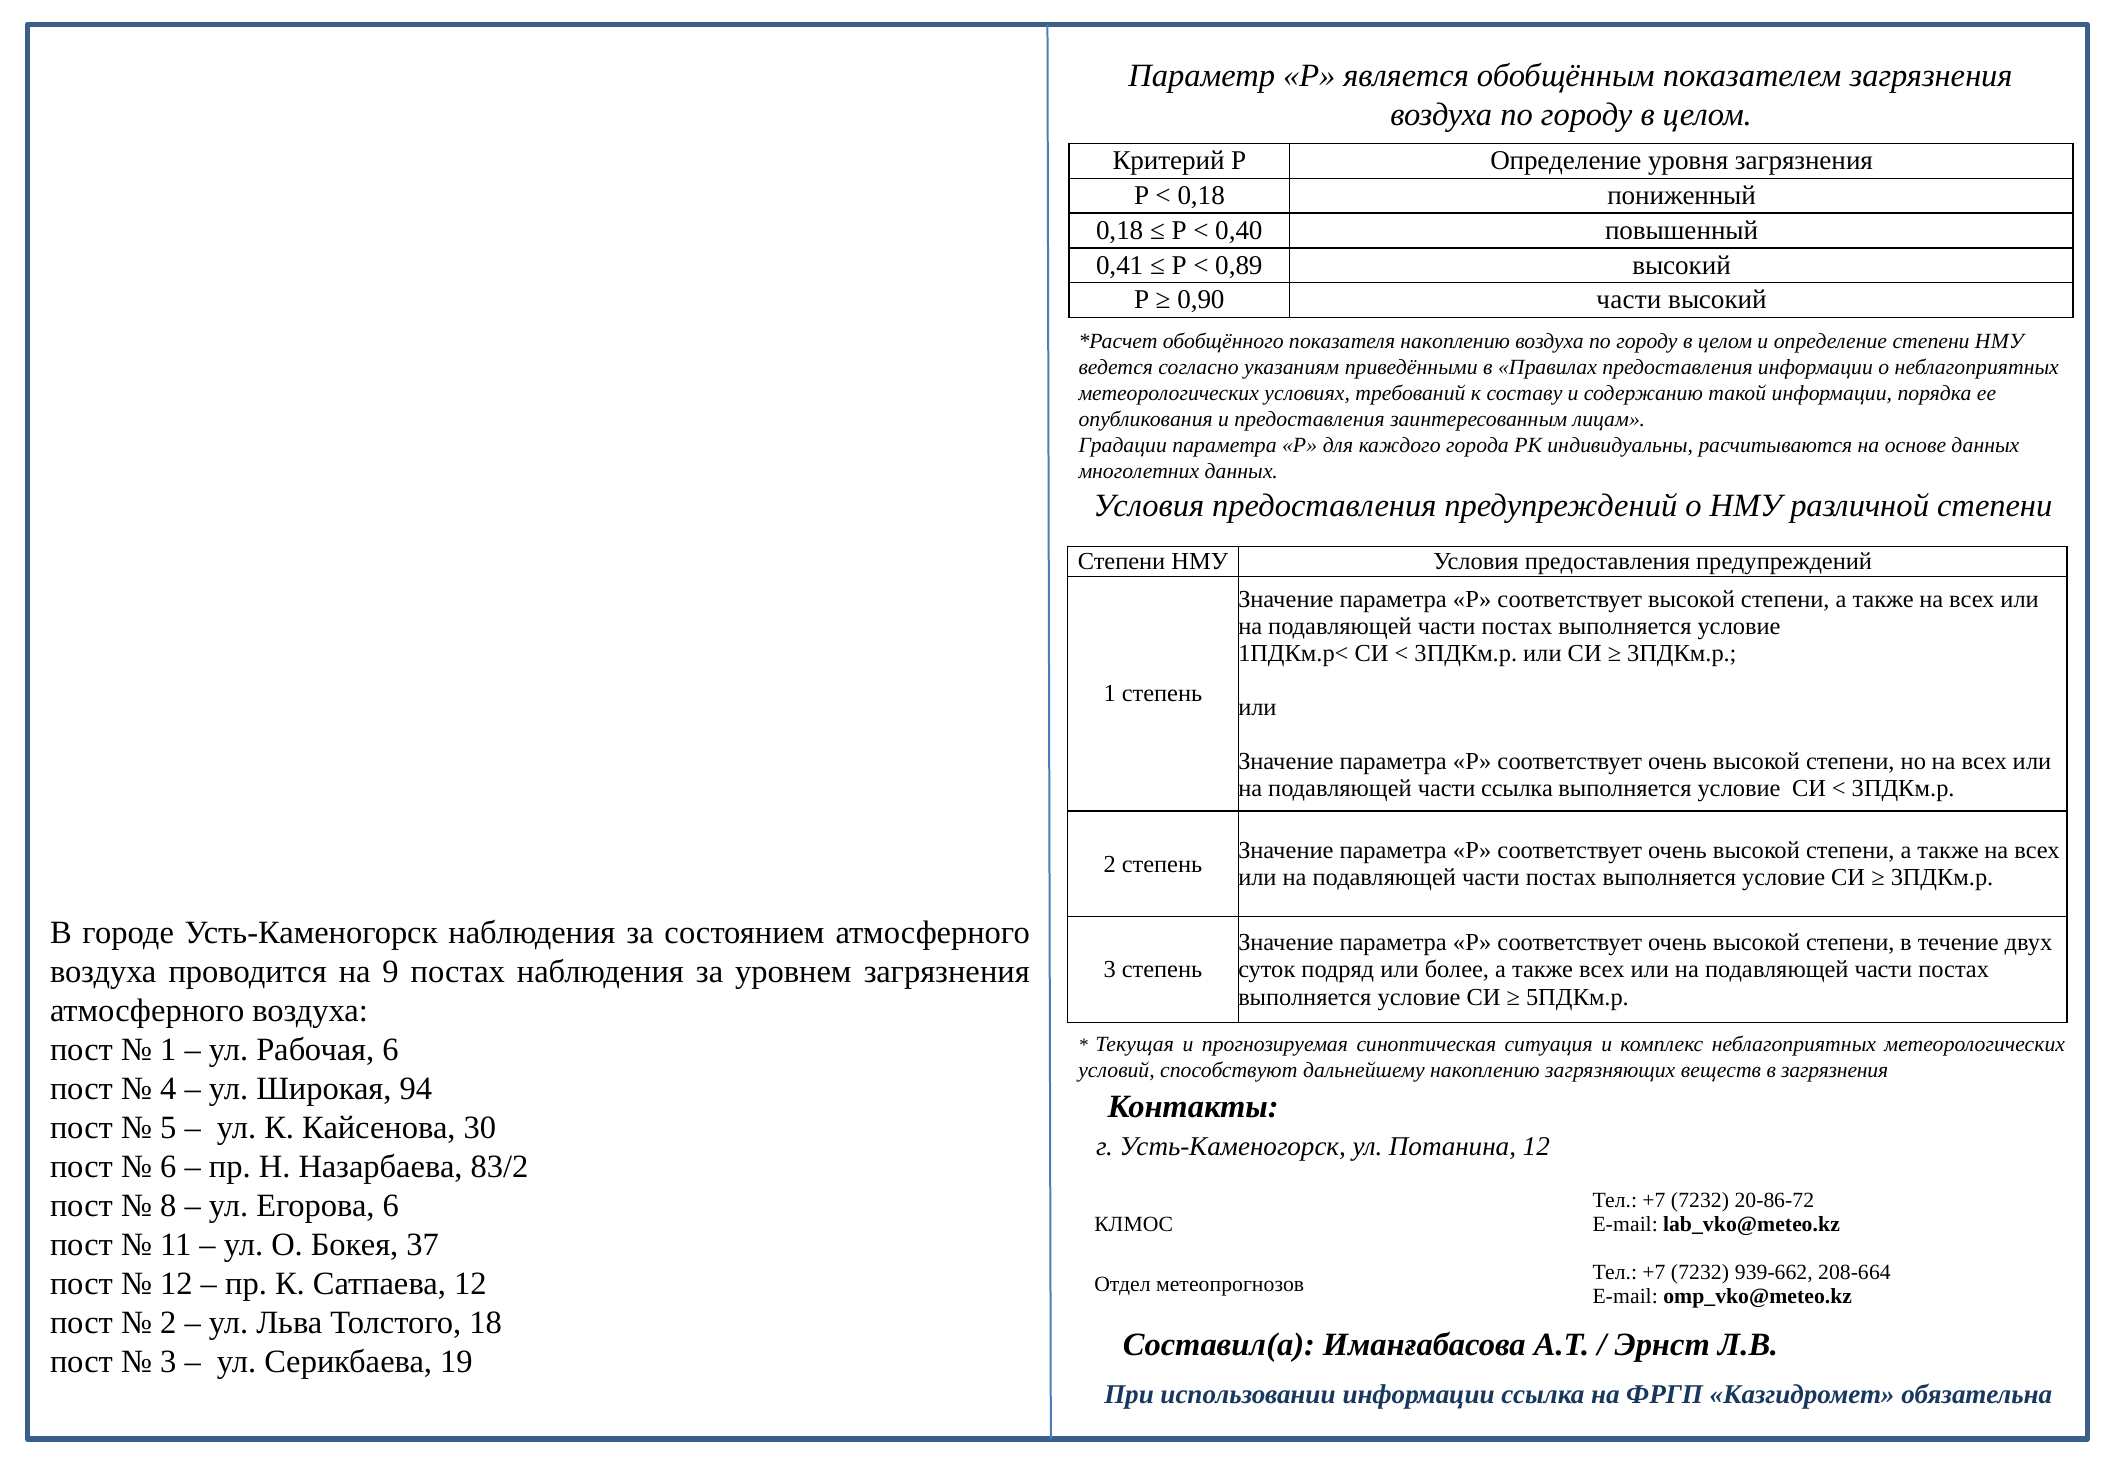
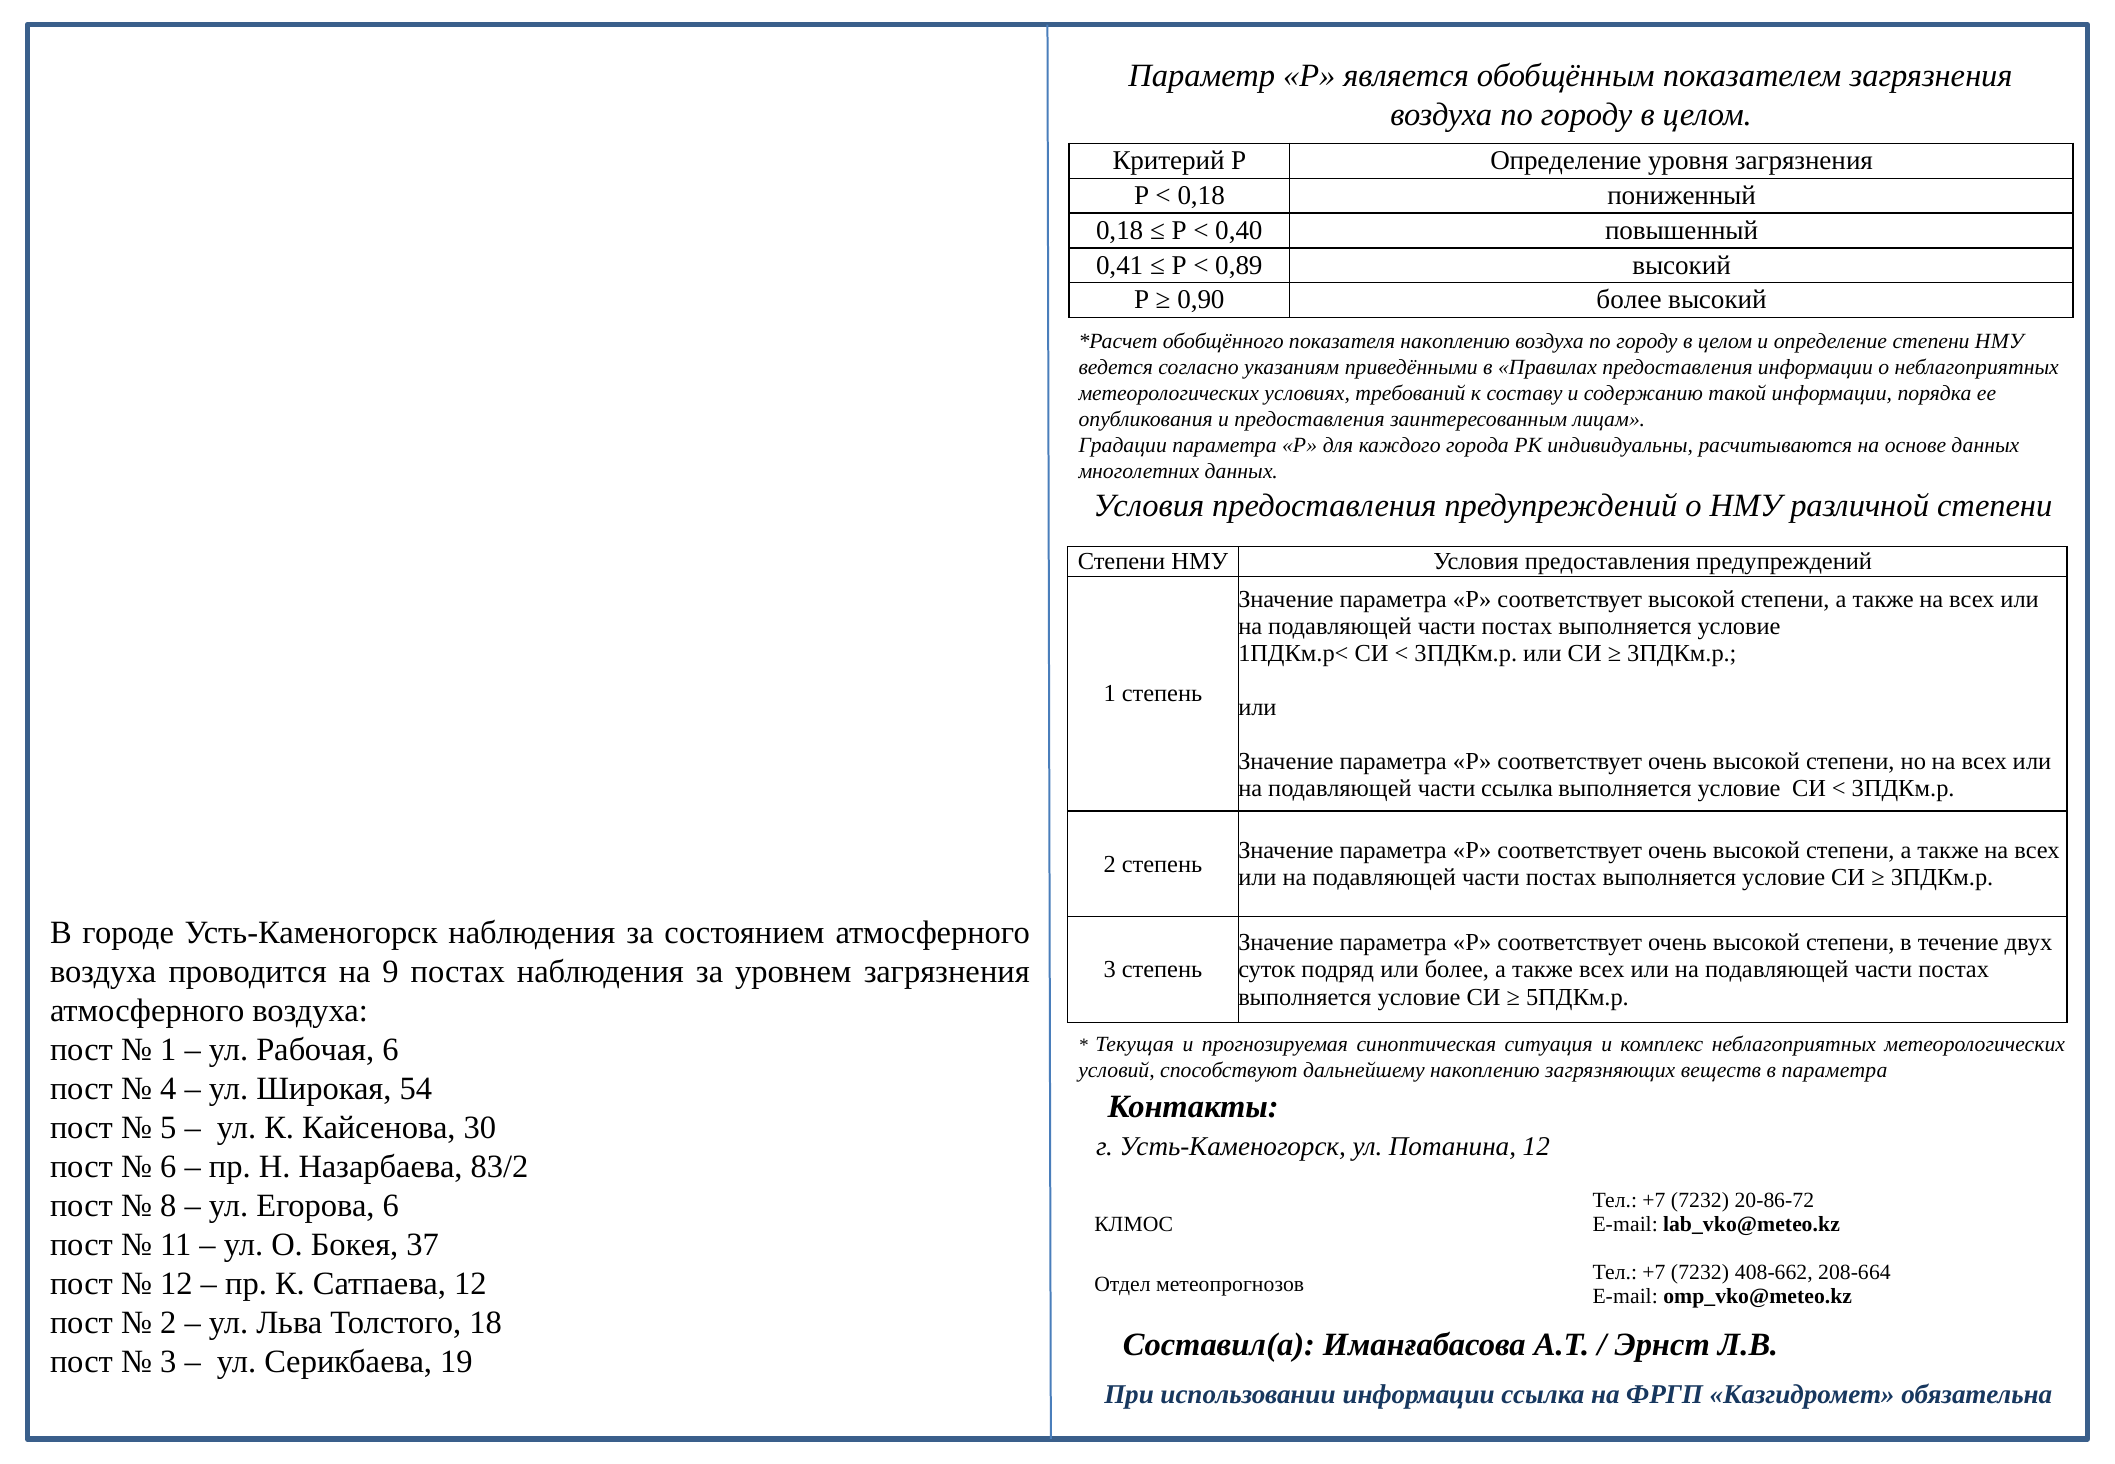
0,90 части: части -> более (1629, 300)
в загрязнения: загрязнения -> параметра (1834, 1071)
94: 94 -> 54 (416, 1089)
939-662: 939-662 -> 408-662 (1774, 1273)
